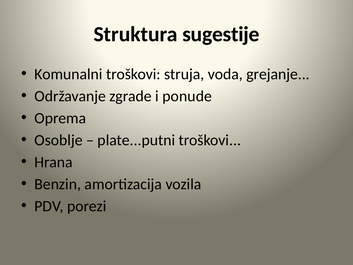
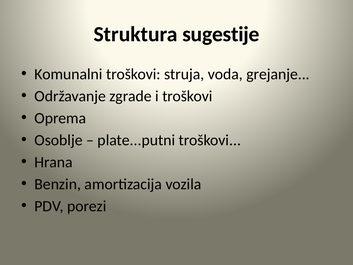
i ponude: ponude -> troškovi (187, 96)
